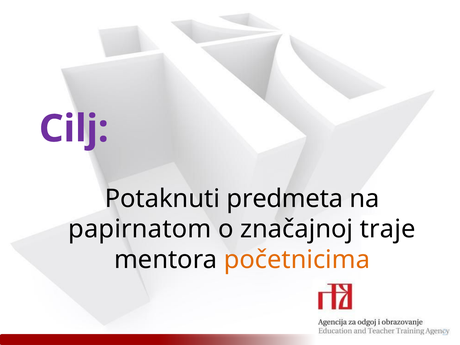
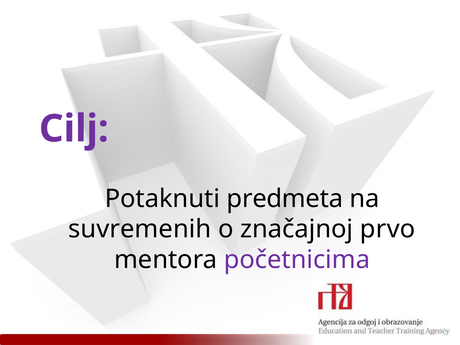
papirnatom: papirnatom -> suvremenih (140, 229)
traje: traje -> prvo (388, 229)
početnicima colour: orange -> purple (297, 260)
